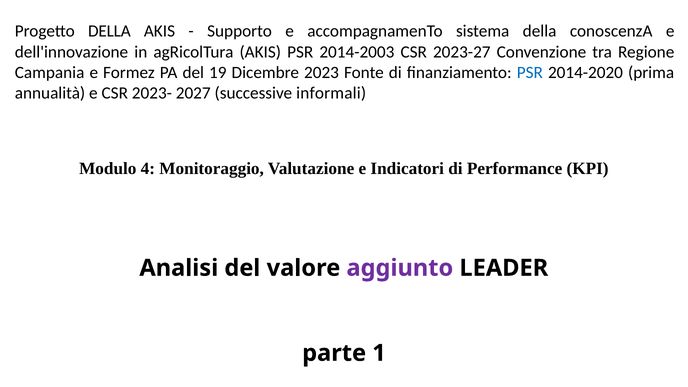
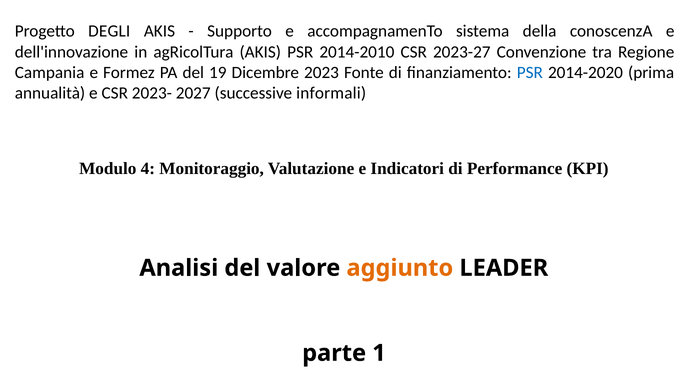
Progetto DELLA: DELLA -> DEGLI (109, 31)
2014-2003: 2014-2003 -> 2014-2010 (357, 52)
aggiunto colour: purple -> orange (400, 268)
